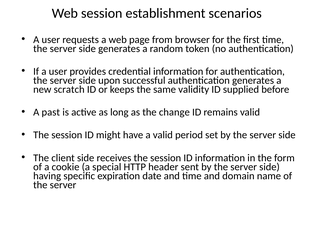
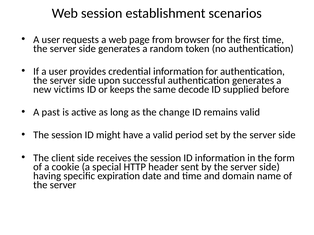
scratch: scratch -> victims (69, 90)
validity: validity -> decode (194, 90)
